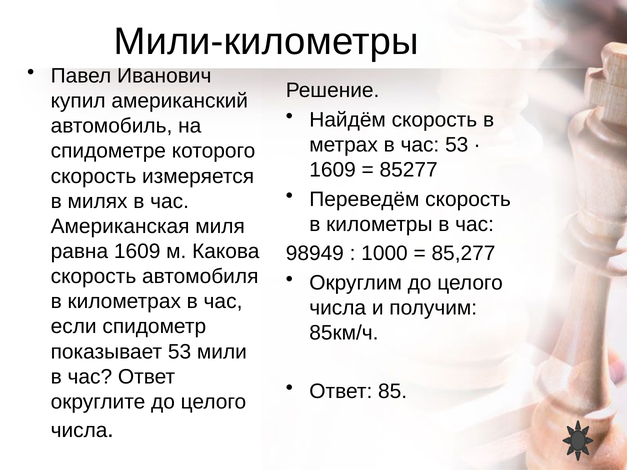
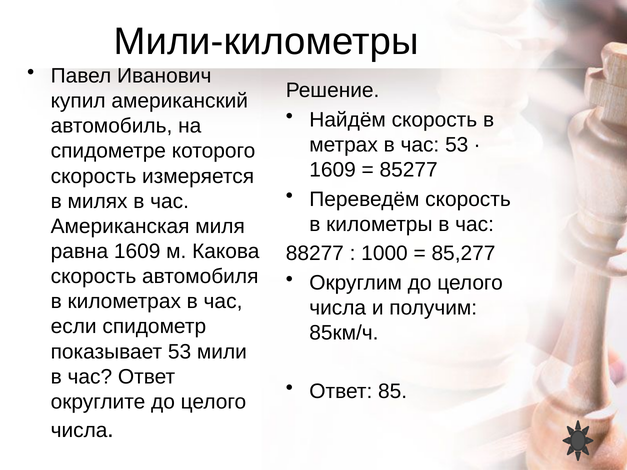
98949: 98949 -> 88277 (315, 254)
